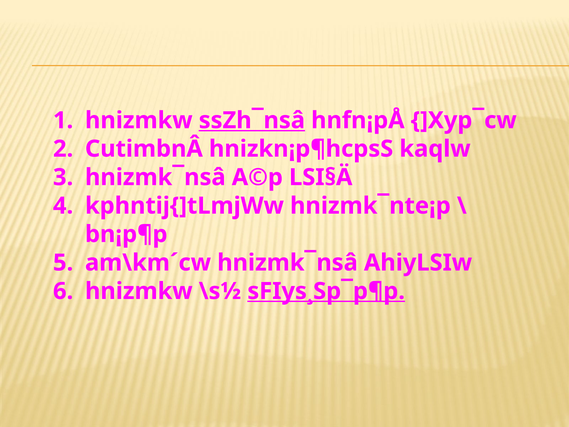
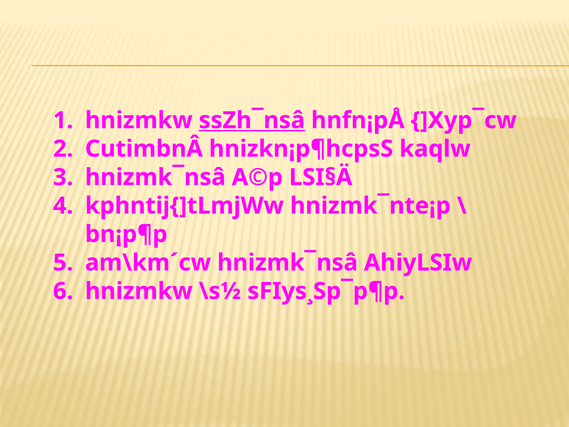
sFIys¸Sp¯p¶p underline: present -> none (326, 291)
